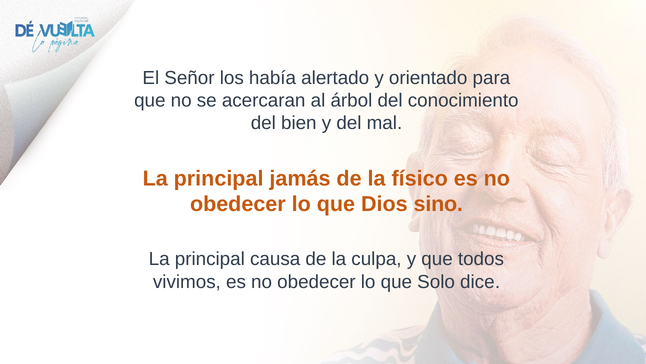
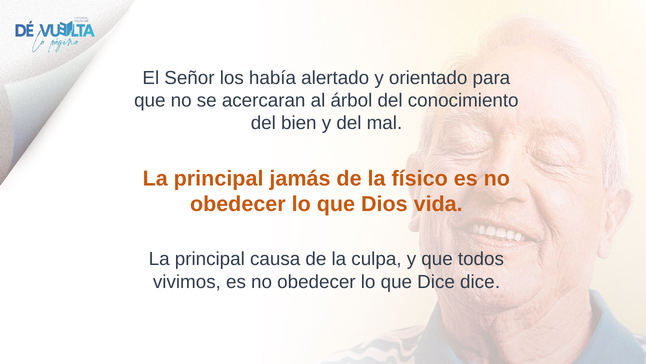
sino: sino -> vida (438, 204)
que Solo: Solo -> Dice (436, 281)
